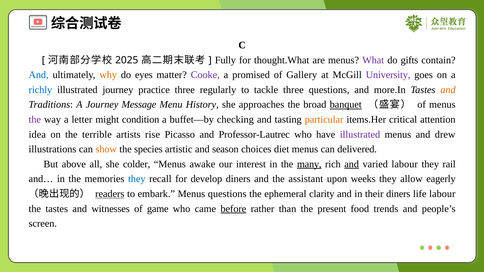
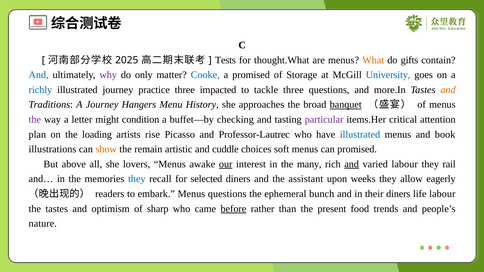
Fully: Fully -> Tests (225, 60)
What colour: purple -> orange (373, 60)
why colour: orange -> purple (108, 75)
eyes: eyes -> only (144, 75)
Cooke colour: purple -> blue (205, 75)
Gallery: Gallery -> Storage (302, 75)
University colour: purple -> blue (388, 75)
regularly: regularly -> impacted (218, 90)
Message: Message -> Hangers (139, 105)
particular colour: orange -> purple (324, 120)
idea: idea -> plan (37, 135)
terrible: terrible -> loading (97, 135)
illustrated colour: purple -> blue (360, 135)
drew: drew -> book (445, 135)
species: species -> remain (148, 149)
season: season -> cuddle (225, 149)
diet: diet -> soft (282, 149)
can delivered: delivered -> promised (357, 149)
colder: colder -> lovers (137, 164)
our underline: none -> present (226, 164)
many underline: present -> none (309, 164)
develop: develop -> selected (206, 179)
readers underline: present -> none (110, 194)
clarity: clarity -> bunch (322, 194)
witnesses: witnesses -> optimism (111, 209)
game: game -> sharp (158, 209)
screen: screen -> nature (43, 224)
